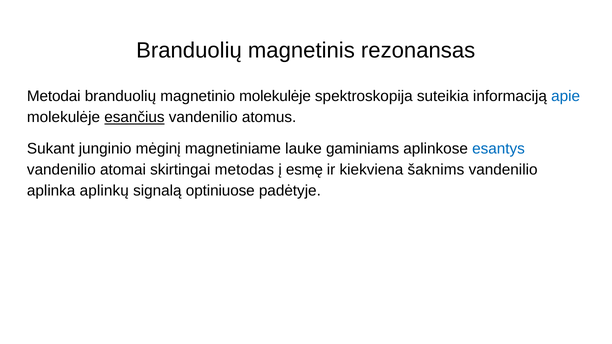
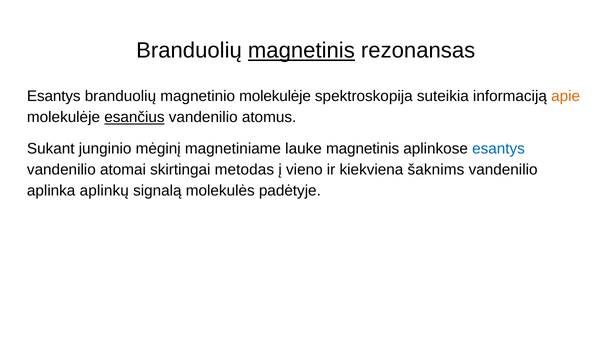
magnetinis underline: none -> present (301, 51)
Metodai: Metodai -> Esantys (54, 96)
apie colour: blue -> orange (566, 96)
lauke gaminiams: gaminiams -> magnetinis (363, 149)
esmę: esmę -> vieno (304, 170)
optiniuose: optiniuose -> molekulės (220, 191)
